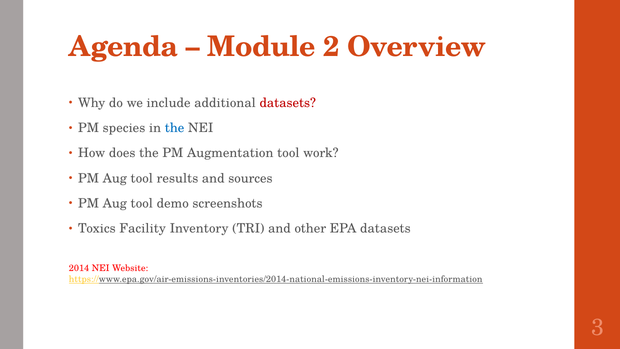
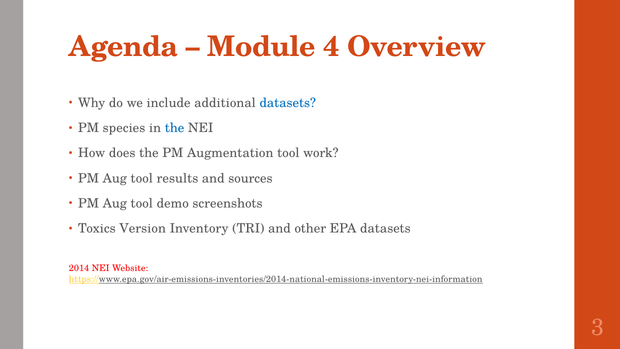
2: 2 -> 4 (331, 47)
datasets colour: red -> blue (288, 103)
Facility: Facility -> Version (143, 228)
